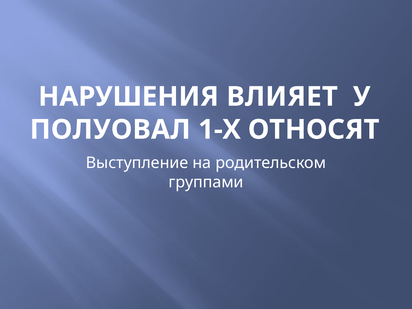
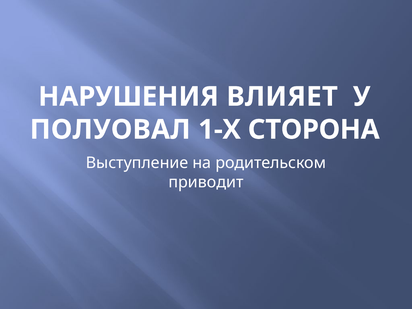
ОТНОСЯТ: ОТНОСЯТ -> СТОРОНА (314, 130)
группами: группами -> приводит (206, 182)
